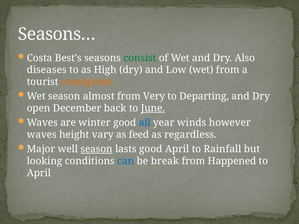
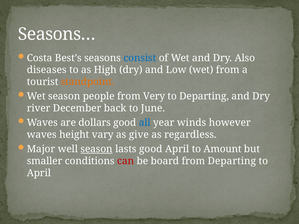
consist colour: green -> blue (140, 58)
almost: almost -> people (99, 96)
open: open -> river (39, 108)
June underline: present -> none (153, 108)
winter: winter -> dollars (95, 123)
feed: feed -> give (139, 135)
Rainfall: Rainfall -> Amount (223, 149)
looking: looking -> smaller (45, 161)
can colour: blue -> red (126, 161)
break: break -> board (165, 161)
from Happened: Happened -> Departing (232, 161)
